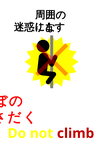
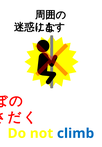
climb colour: red -> blue (76, 134)
